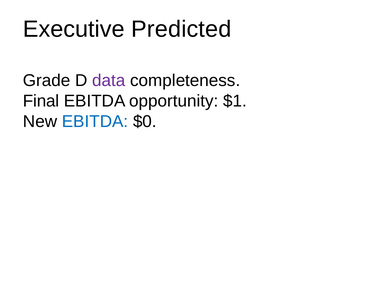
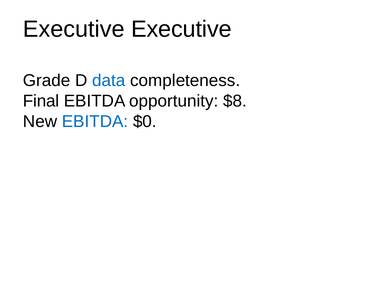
Executive Predicted: Predicted -> Executive (181, 29)
data colour: purple -> blue (109, 81)
$1: $1 -> $8 (235, 101)
